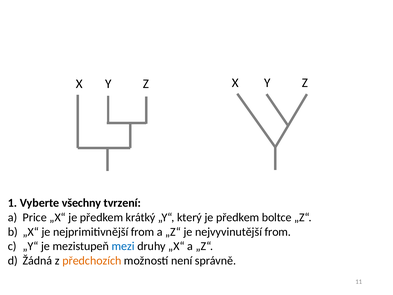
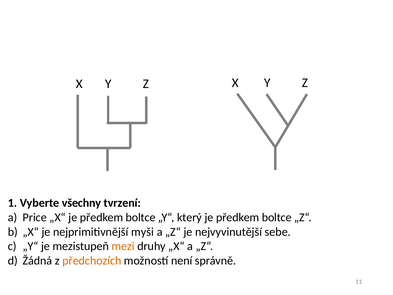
„X“ je předkem krátký: krátký -> boltce (141, 217)
nejprimitivnější from: from -> myši (142, 232)
nejvyvinutější from: from -> sebe (278, 232)
mezi colour: blue -> orange (123, 246)
